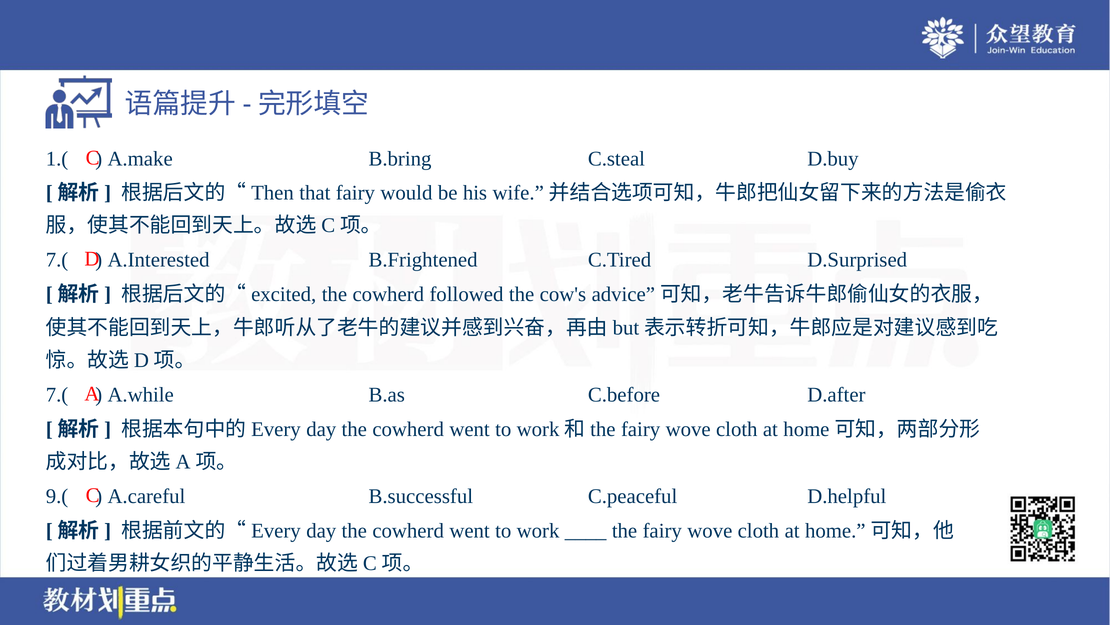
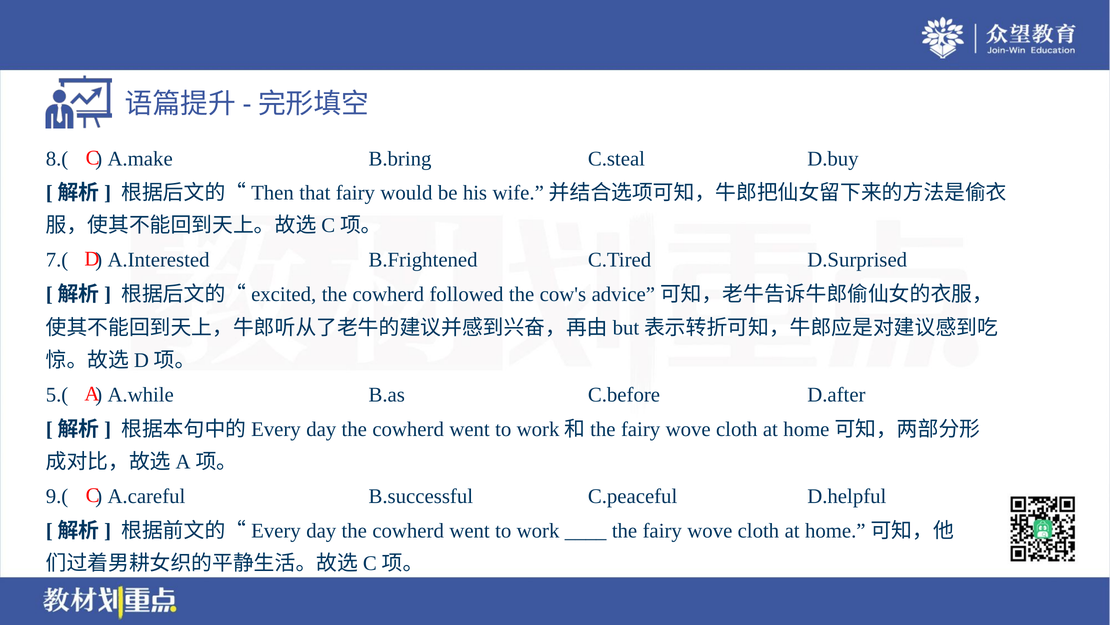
1.(: 1.( -> 8.( (57, 159)
7.(: 7.( -> 5.( (57, 394)
